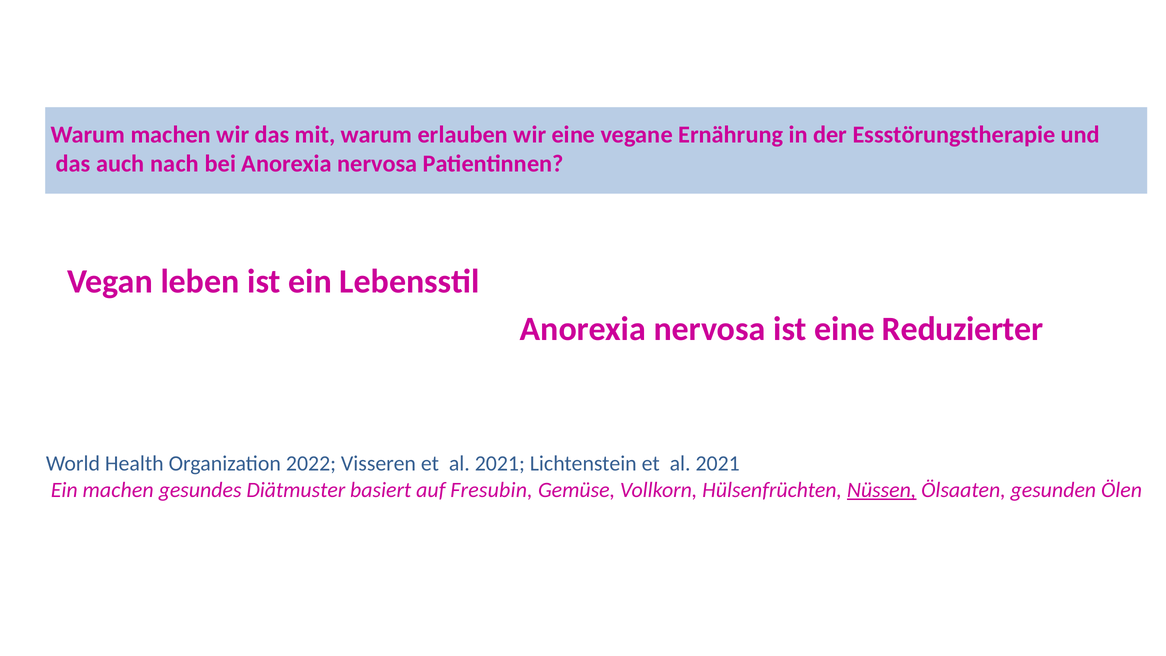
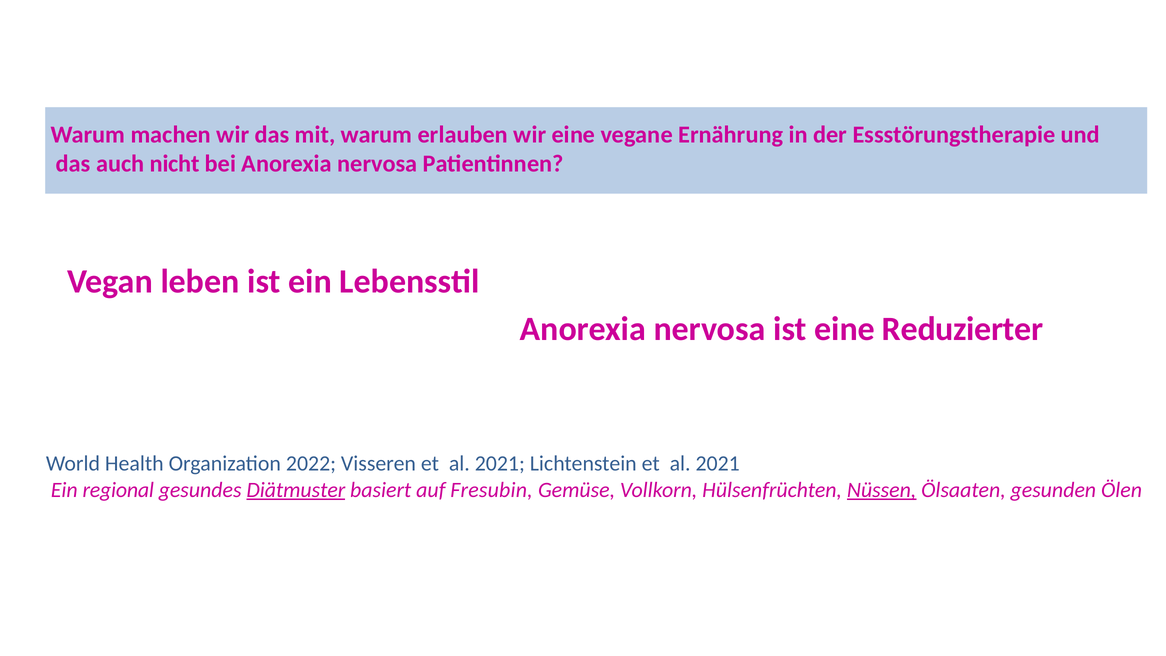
nach: nach -> nicht (175, 164)
Ein machen: machen -> regional (118, 490)
Diätmuster underline: none -> present (296, 490)
